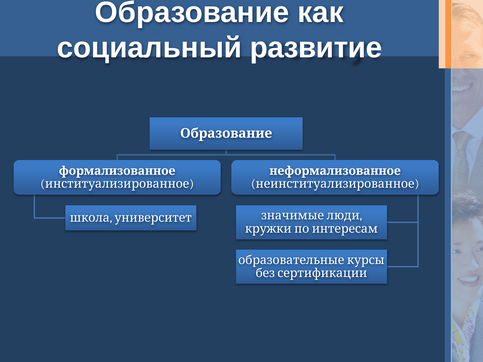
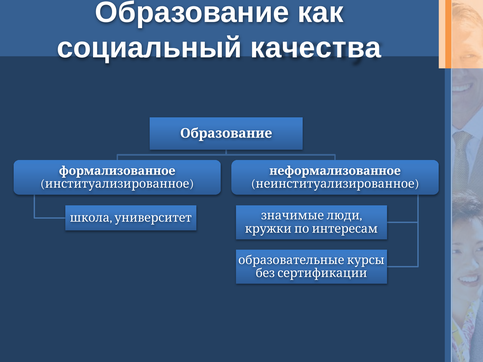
развитие: развитие -> качества (316, 48)
